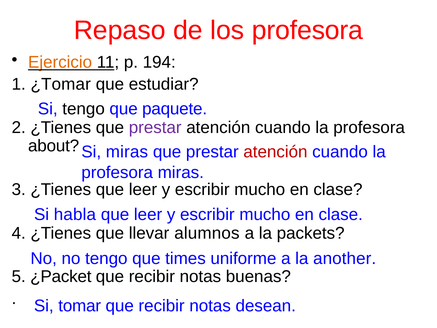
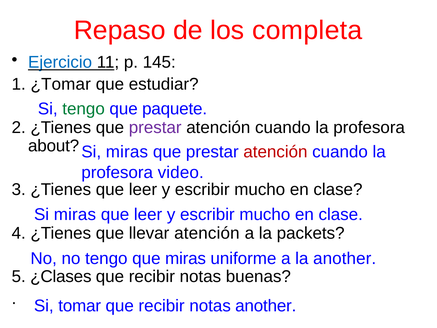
los profesora: profesora -> completa (307, 30)
Ejercicio colour: orange -> blue (60, 62)
194: 194 -> 145 (159, 62)
tengo colour: black -> green (84, 109)
profesora miras: miras -> video (181, 172)
habla: habla -> miras (75, 214)
llevar alumnos: alumnos -> atención (207, 233)
que times: times -> miras (186, 258)
¿Packet: ¿Packet -> ¿Clases (61, 276)
notas desean: desean -> another (266, 306)
